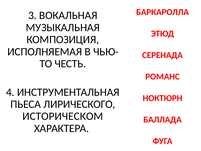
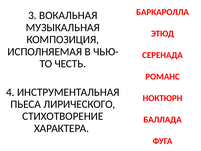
ИСТОРИЧЕСКОМ: ИСТОРИЧЕСКОМ -> СТИХОТВОРЕНИЕ (63, 116)
